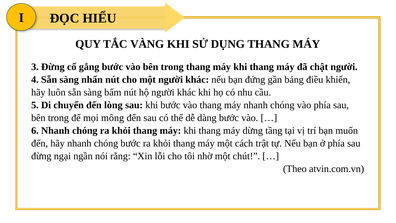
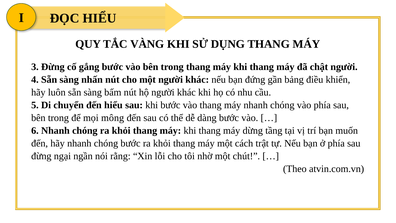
đến lòng: lòng -> hiểu (113, 105)
